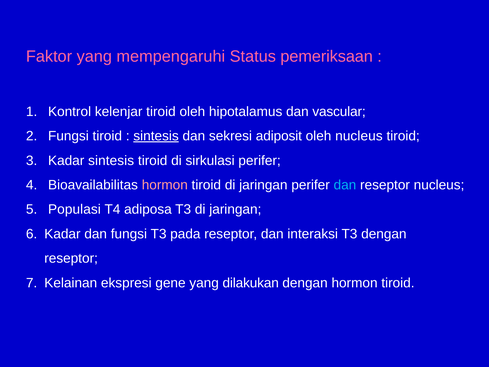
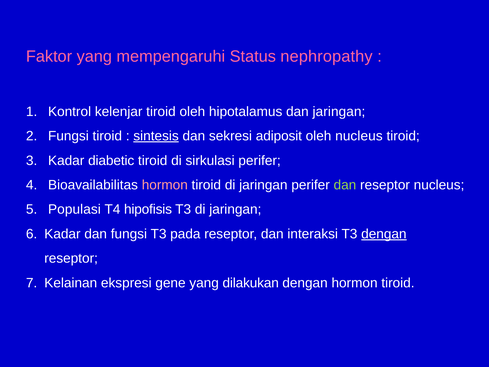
pemeriksaan: pemeriksaan -> nephropathy (327, 56)
dan vascular: vascular -> jaringan (339, 112)
Kadar sintesis: sintesis -> diabetic (111, 160)
dan colour: light blue -> light green (345, 185)
adiposa: adiposa -> hipofisis (148, 209)
dengan underline: none -> present (384, 234)
